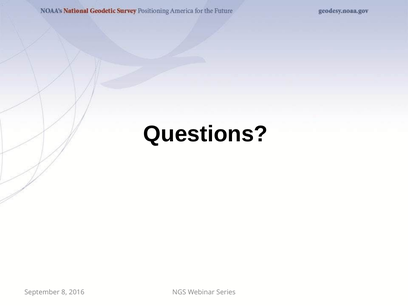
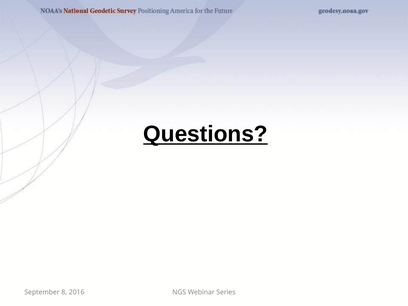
Questions underline: none -> present (206, 134)
